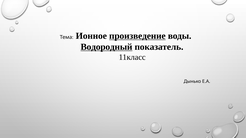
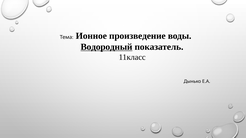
произведение underline: present -> none (137, 36)
